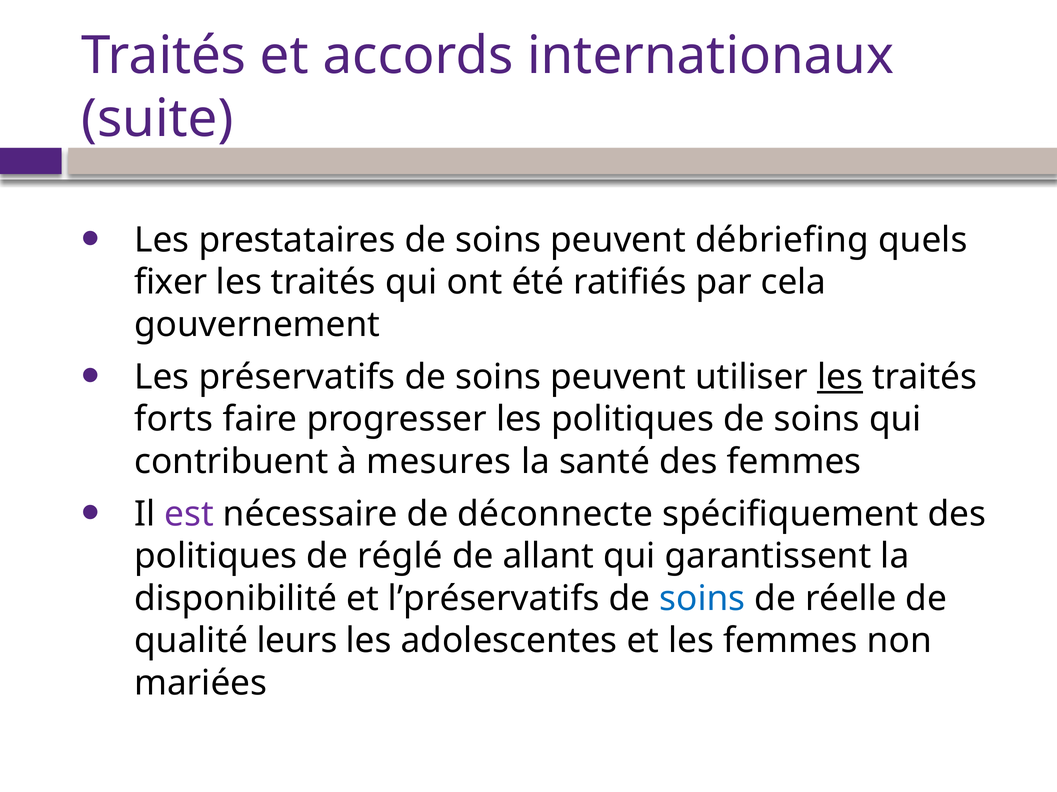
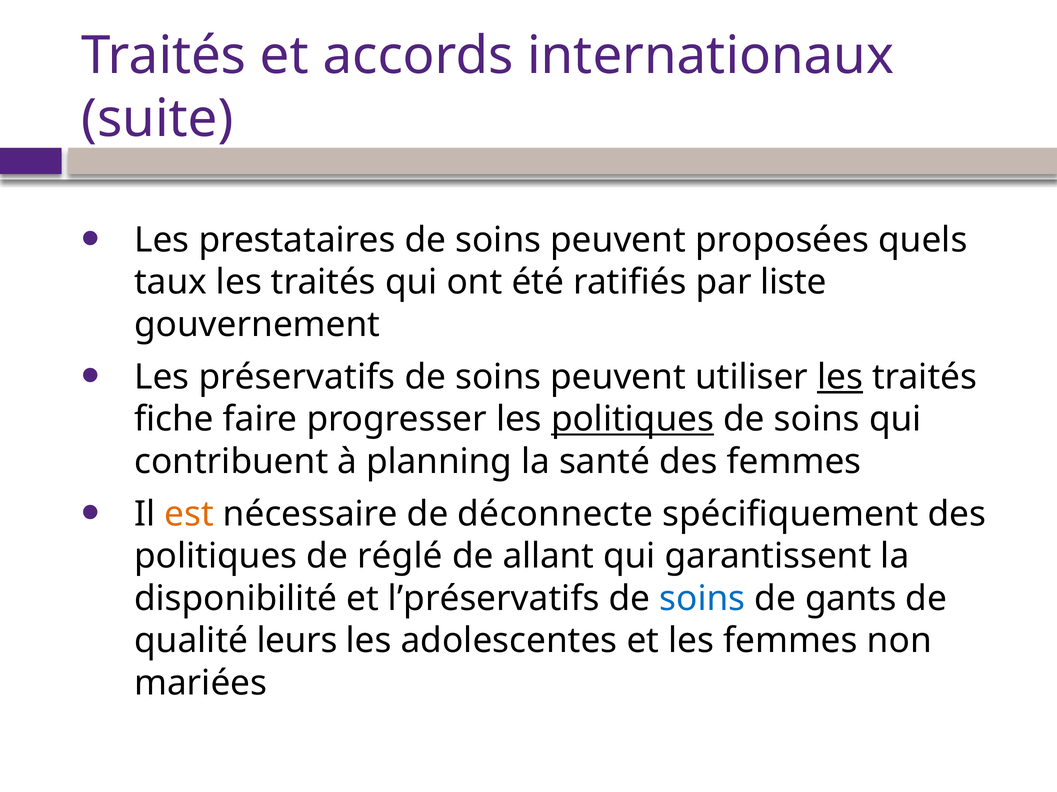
débriefing: débriefing -> proposées (782, 240)
fixer: fixer -> taux (171, 283)
cela: cela -> liste (794, 283)
forts: forts -> fiche (174, 420)
politiques underline: none -> present (633, 420)
mesures: mesures -> planning (439, 462)
est colour: purple -> orange (189, 515)
réelle: réelle -> gants (851, 599)
